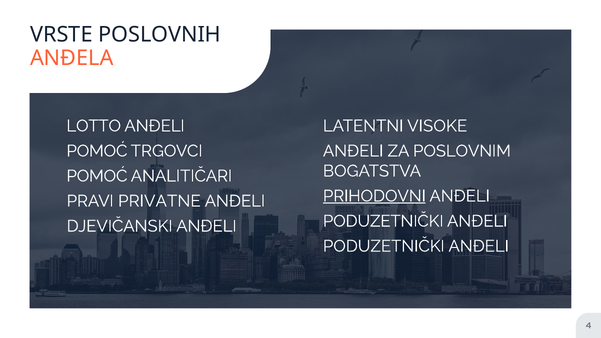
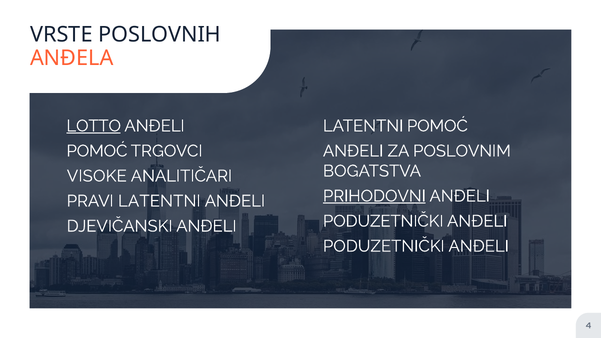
LOTTO underline: none -> present (94, 126)
LATENTNI VISOKE: VISOKE -> POMOĆ (437, 126)
POMOĆ: POMOĆ -> VISOKE (97, 176)
PRAVI PRIVATNE: PRIVATNE -> LATENTNI (159, 201)
